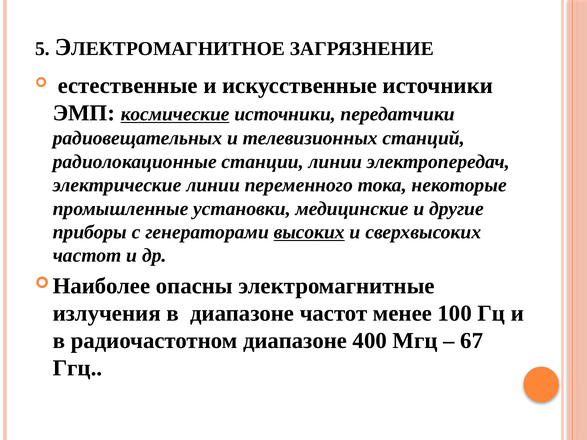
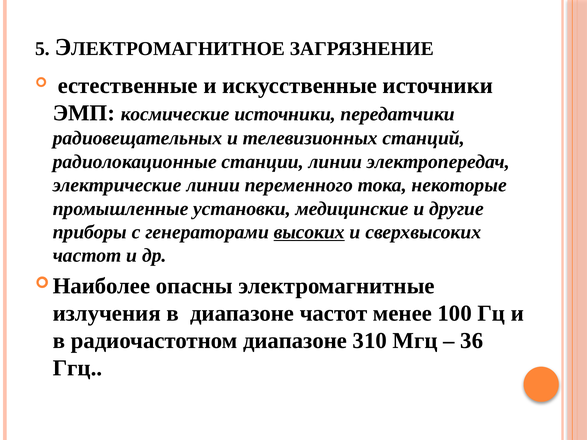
космические underline: present -> none (175, 114)
400: 400 -> 310 (370, 341)
67: 67 -> 36 (472, 341)
